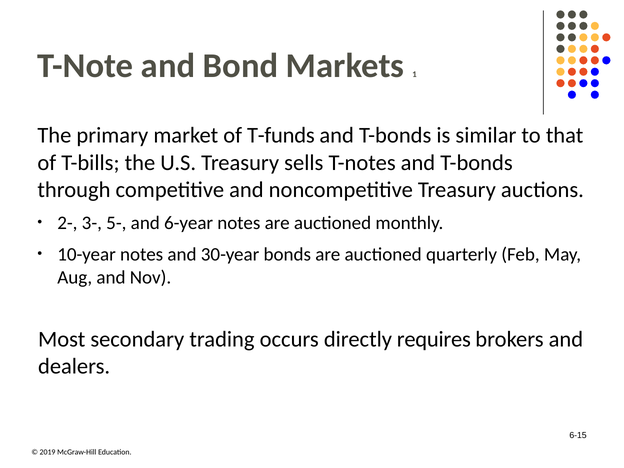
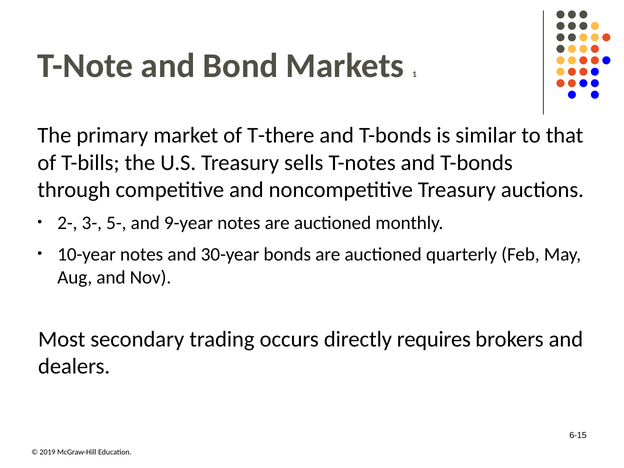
T-funds: T-funds -> T-there (281, 136)
6-year: 6-year -> 9-year (189, 223)
